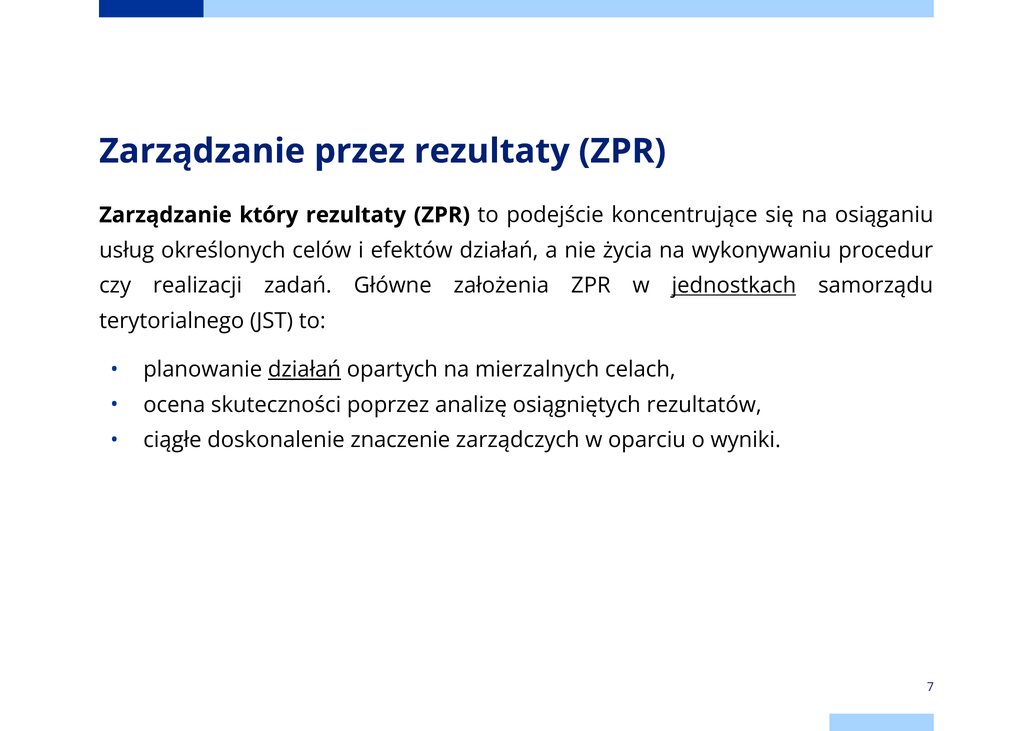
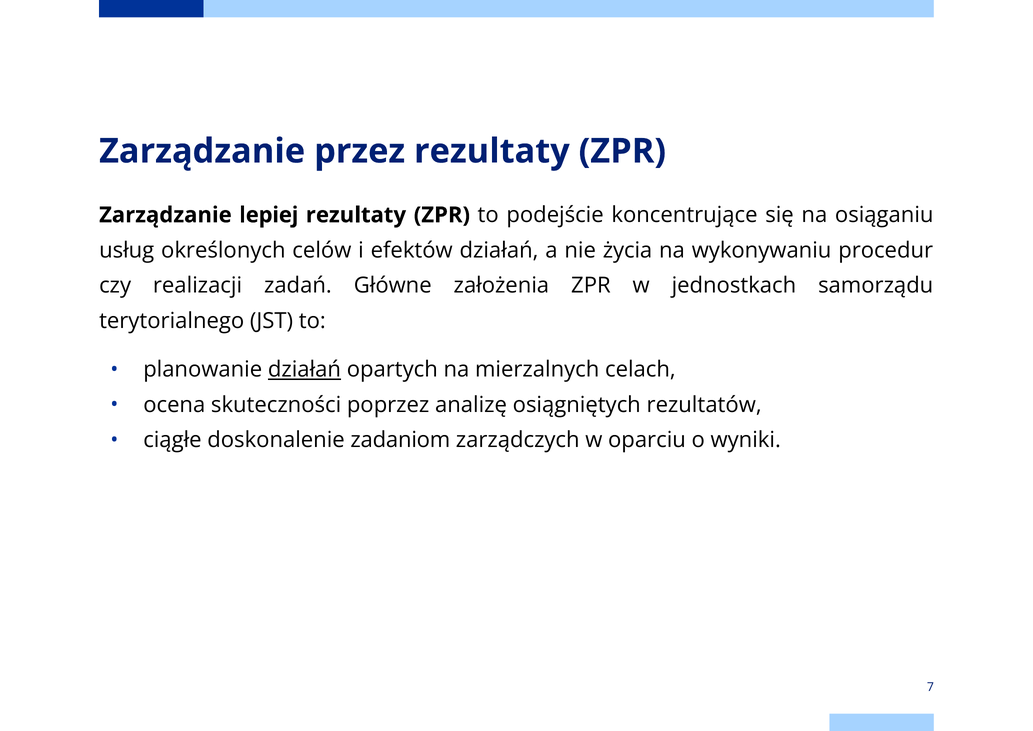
który: który -> lepiej (269, 215)
jednostkach underline: present -> none (734, 285)
znaczenie: znaczenie -> zadaniom (400, 440)
